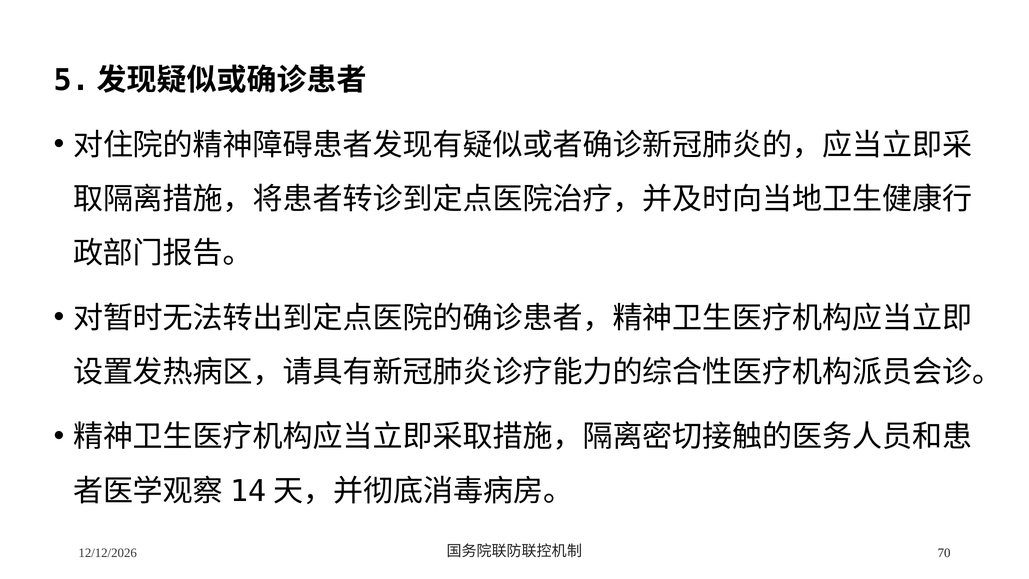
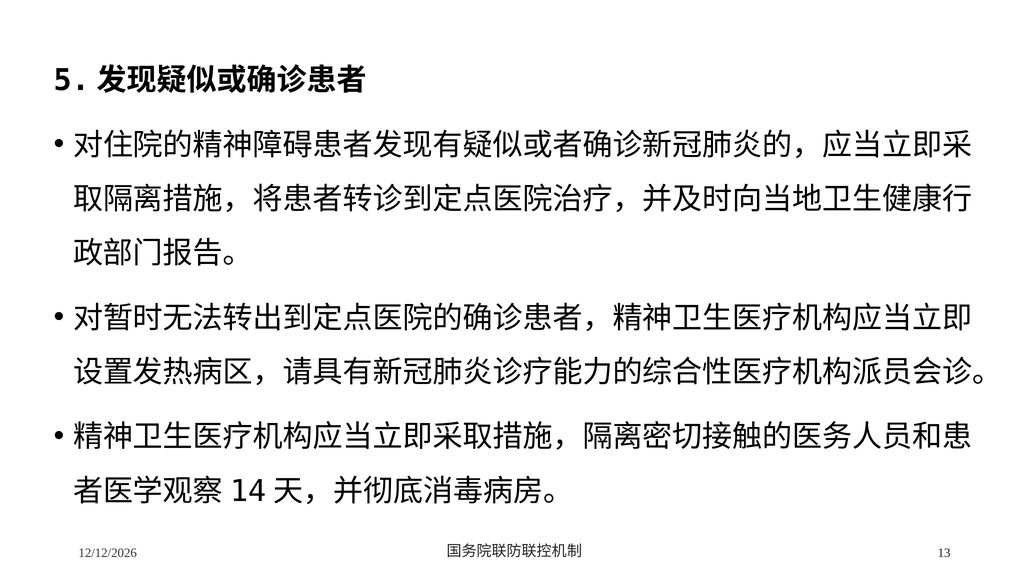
70: 70 -> 13 (944, 553)
